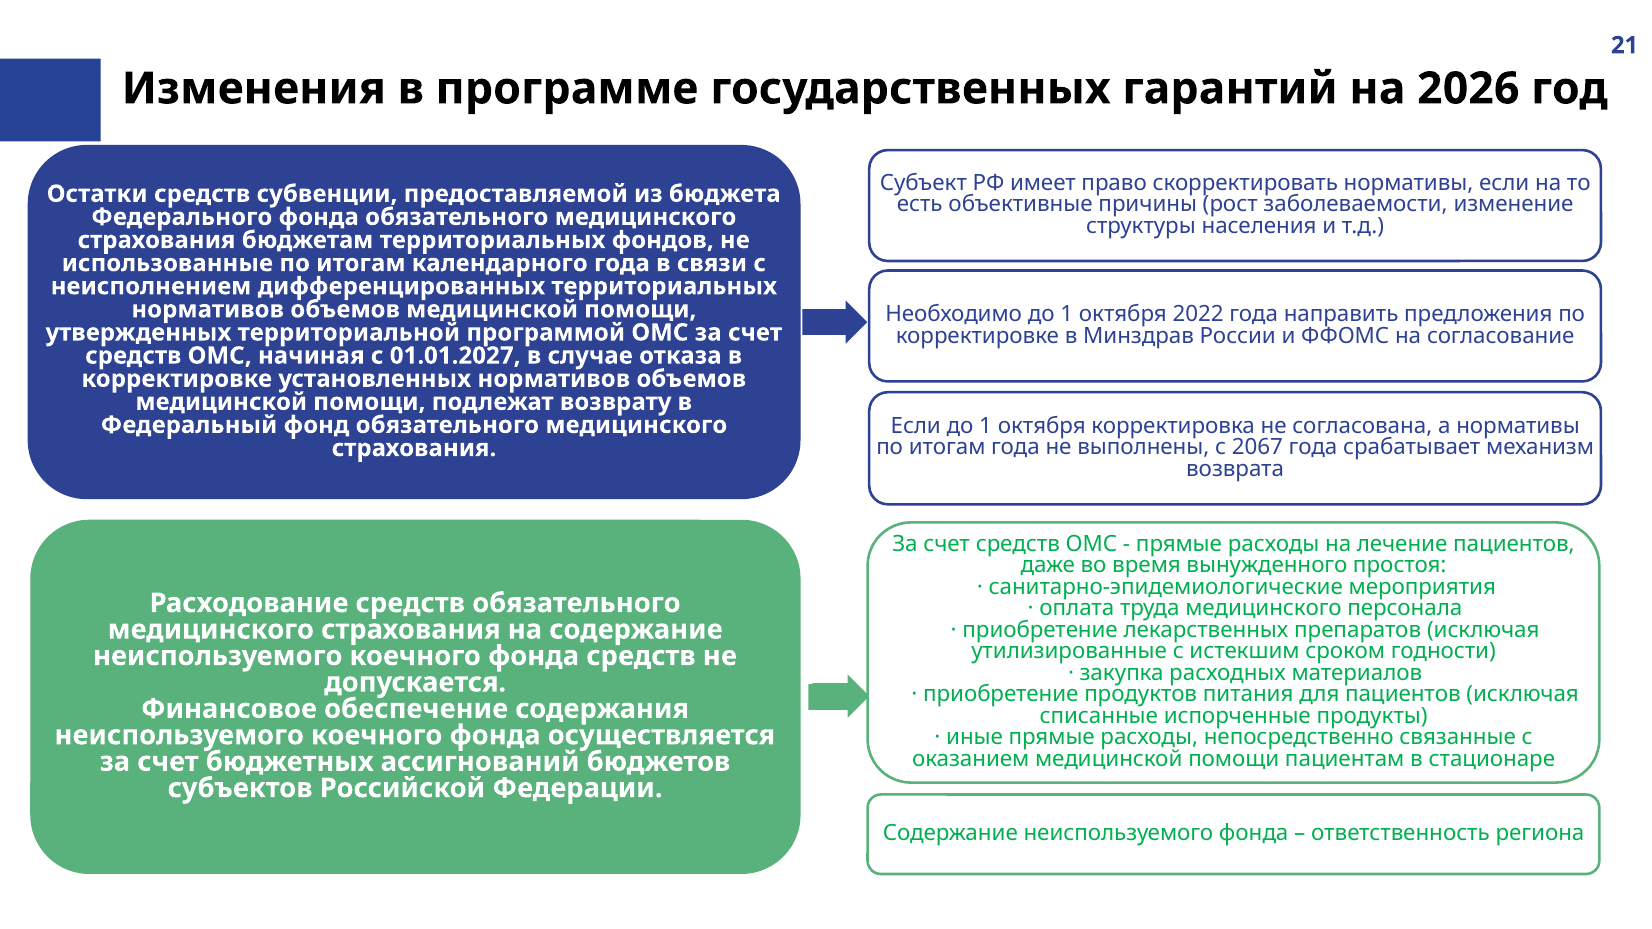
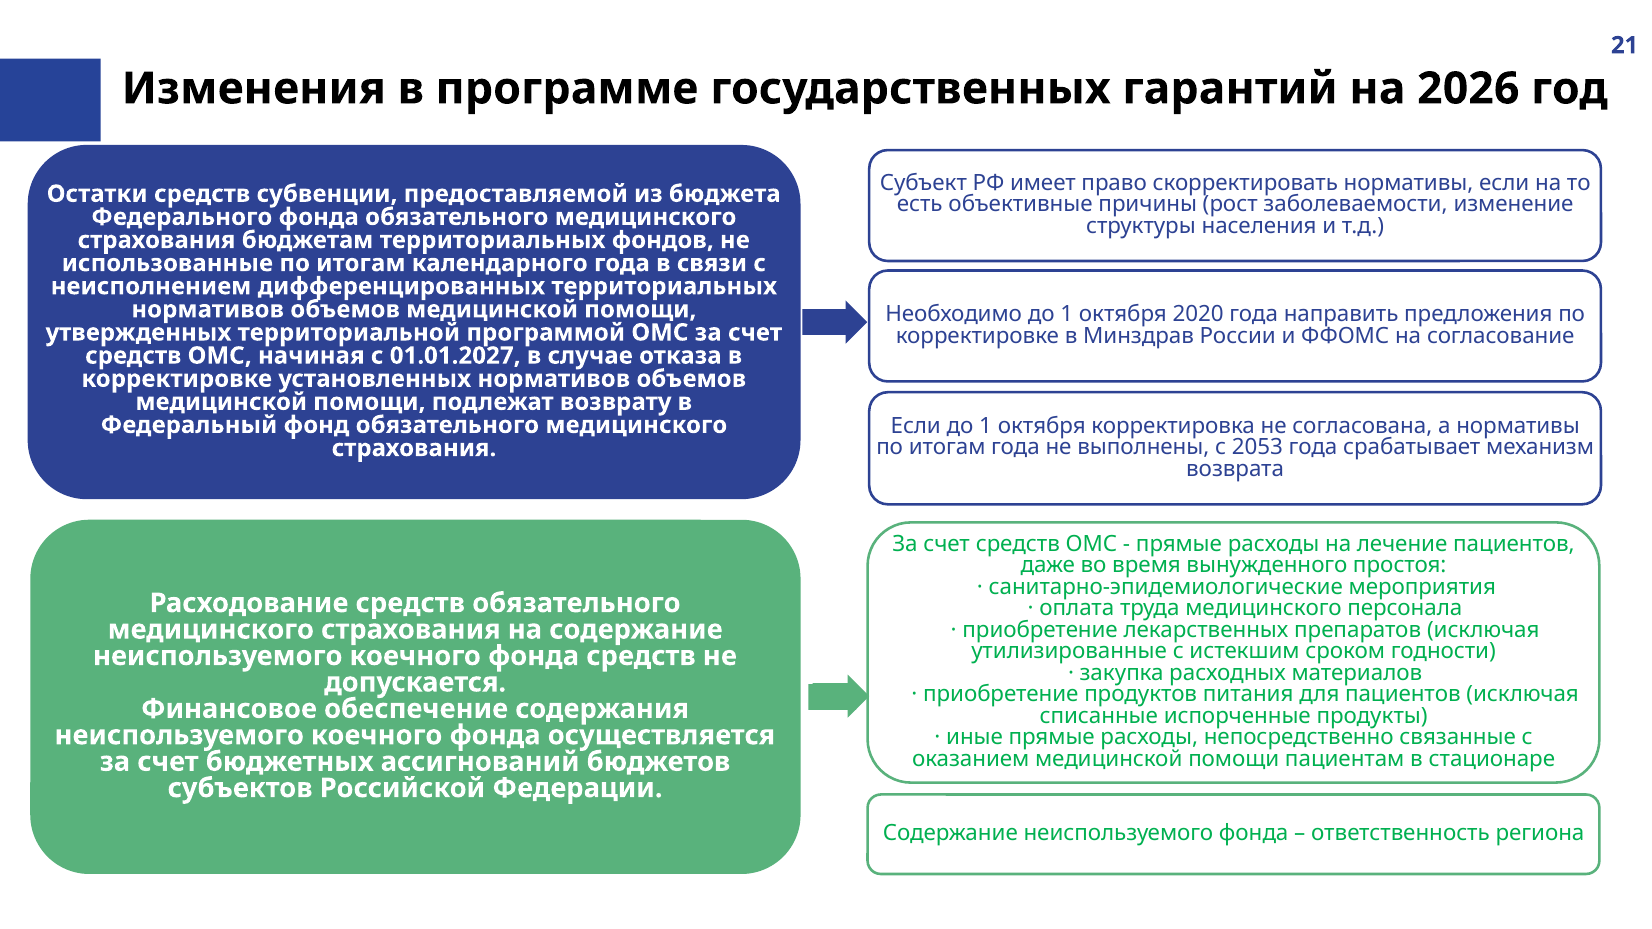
2022: 2022 -> 2020 (1198, 314)
2067: 2067 -> 2053 (1257, 447)
